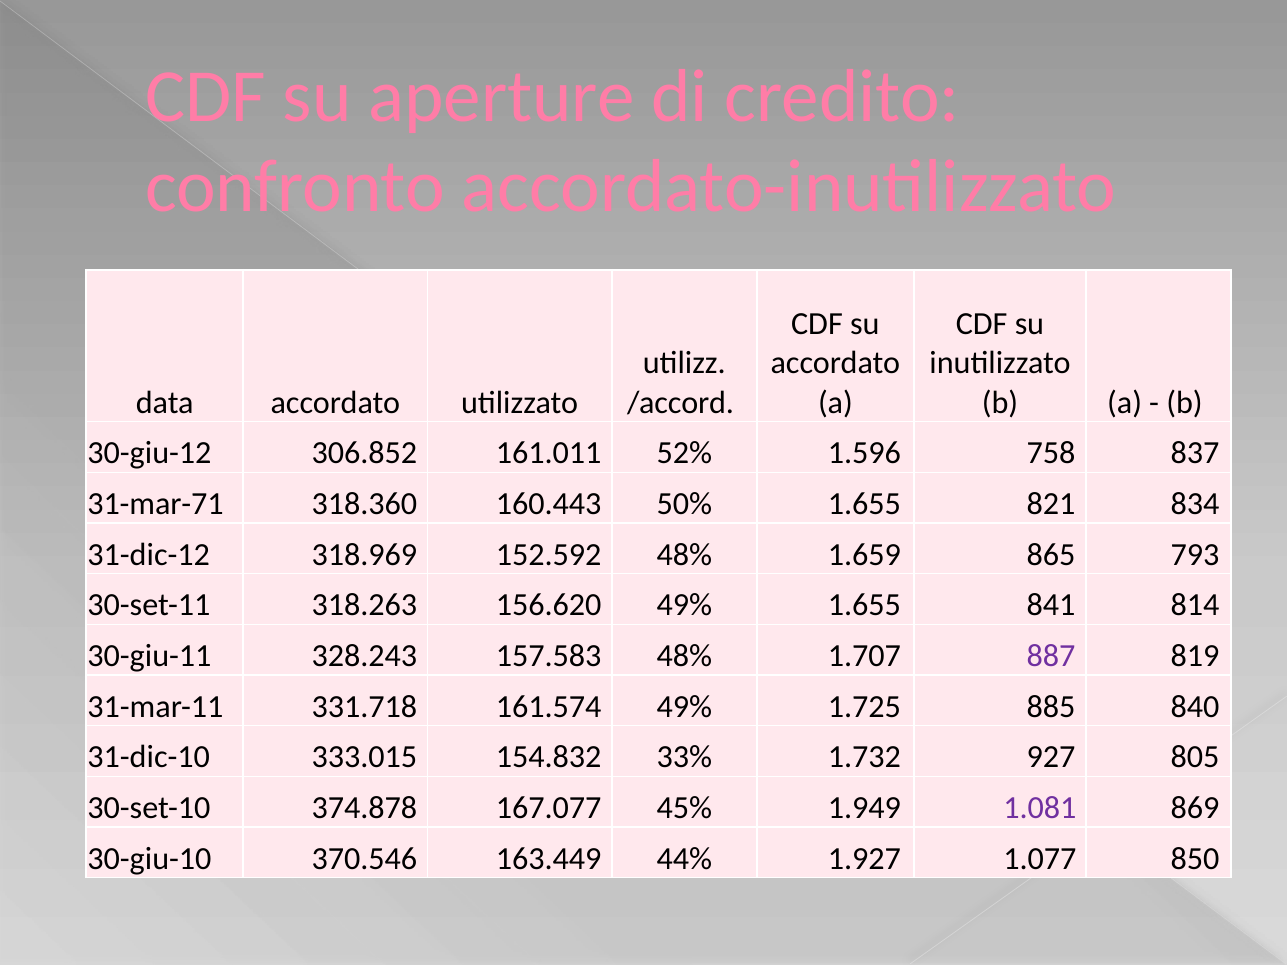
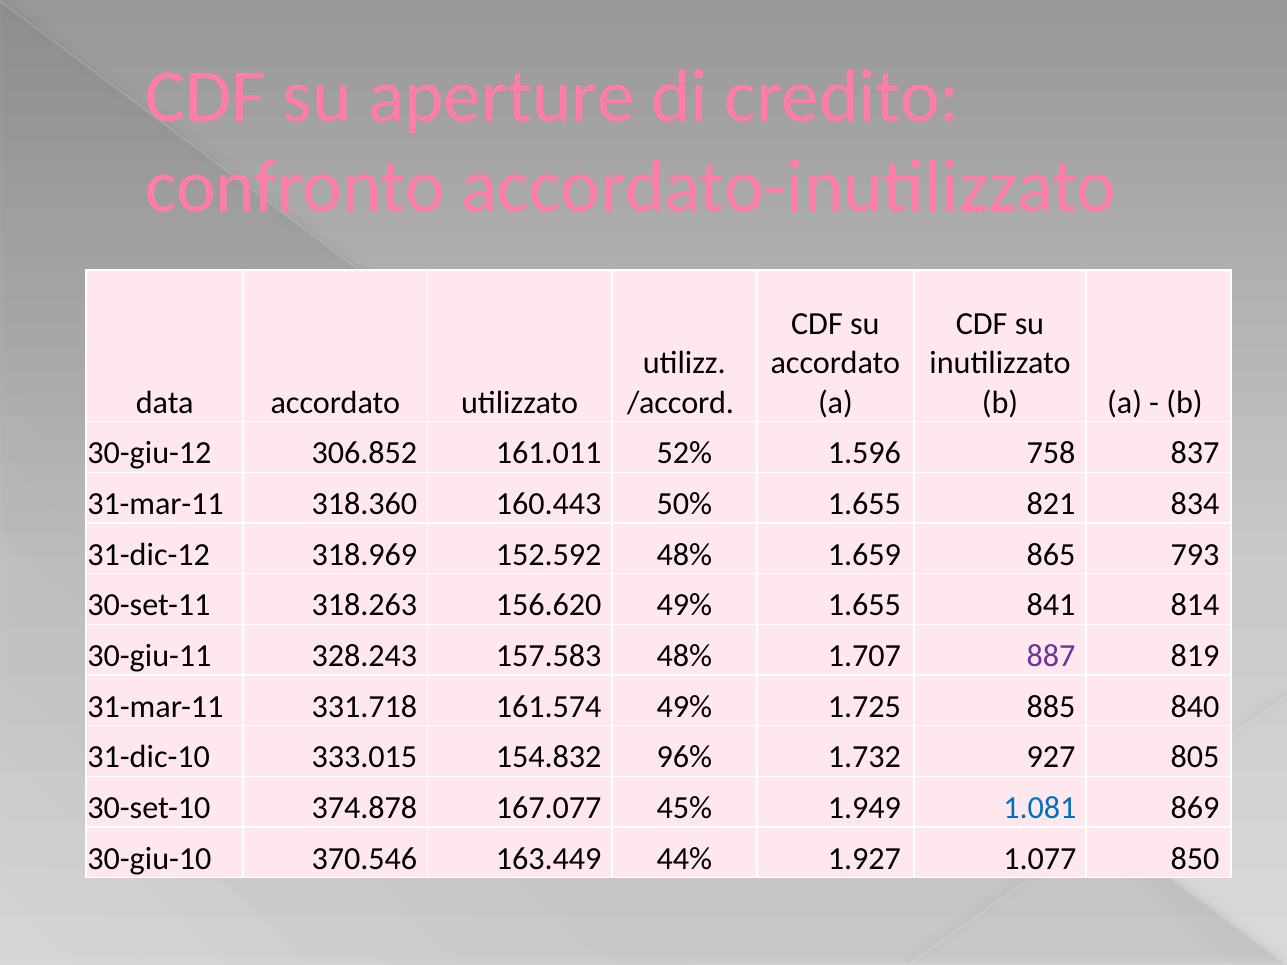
31-mar-71: 31-mar-71 -> 31-mar-11 (155, 504)
33%: 33% -> 96% (684, 757)
1.081 colour: purple -> blue (1040, 808)
